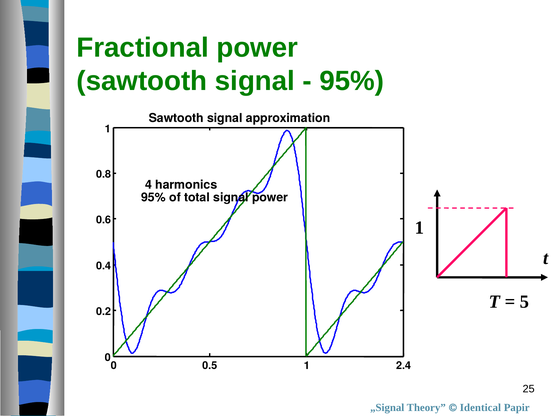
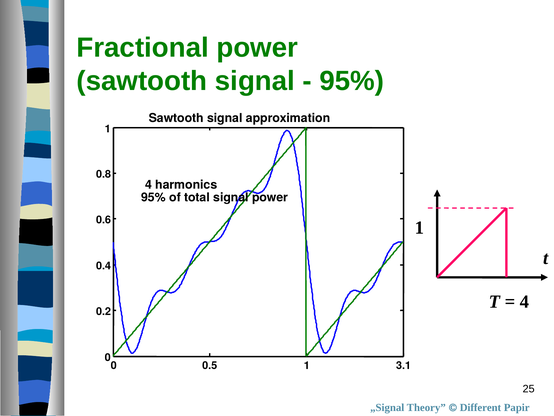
5: 5 -> 4 (524, 301)
2.4: 2.4 -> 3.1 (404, 365)
Identical: Identical -> Different (480, 407)
